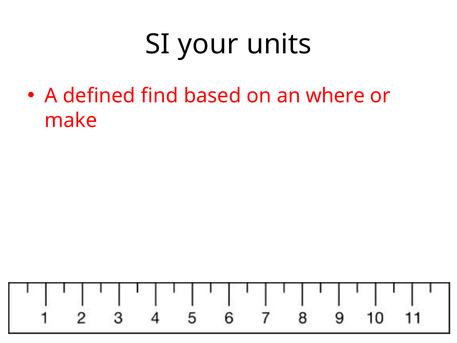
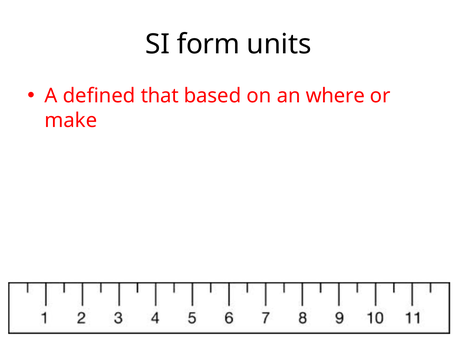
your: your -> form (208, 44)
find: find -> that (160, 96)
